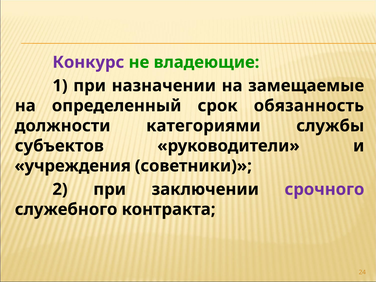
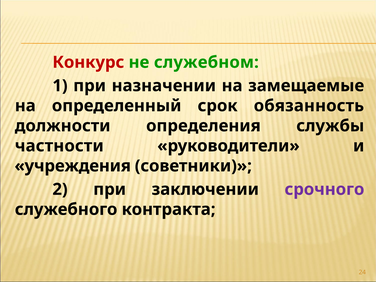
Конкурс colour: purple -> red (88, 62)
владеющие: владеющие -> служебном (206, 62)
категориями: категориями -> определения (203, 126)
субъектов: субъектов -> частности (59, 146)
